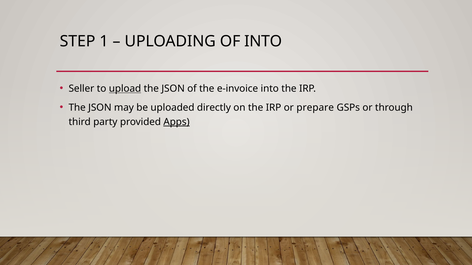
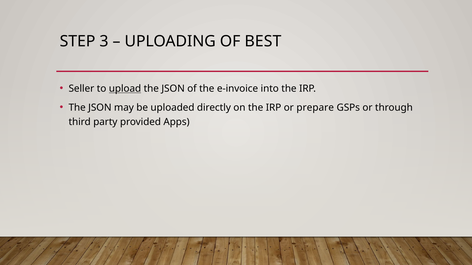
1: 1 -> 3 (104, 41)
OF INTO: INTO -> BEST (263, 41)
Apps underline: present -> none (177, 122)
